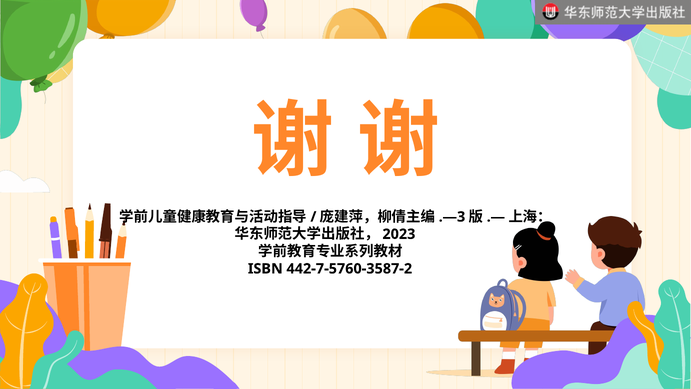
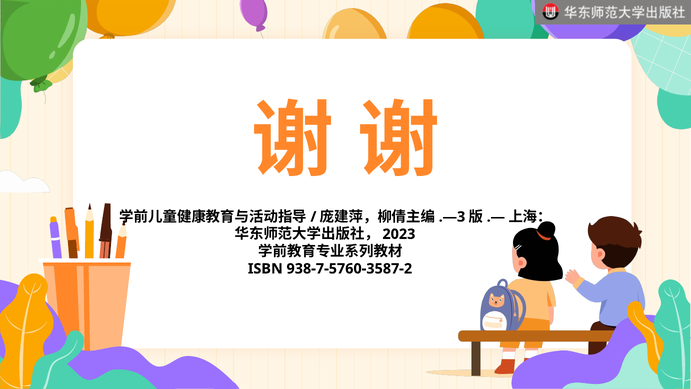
442-7-5760-3587-2: 442-7-5760-3587-2 -> 938-7-5760-3587-2 (349, 269)
